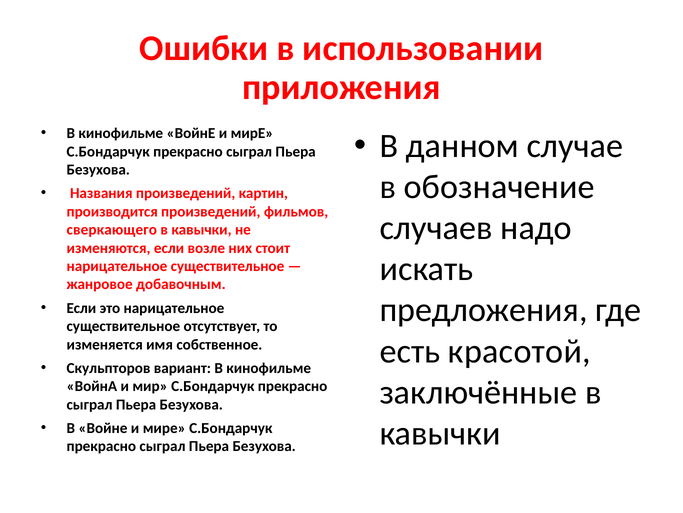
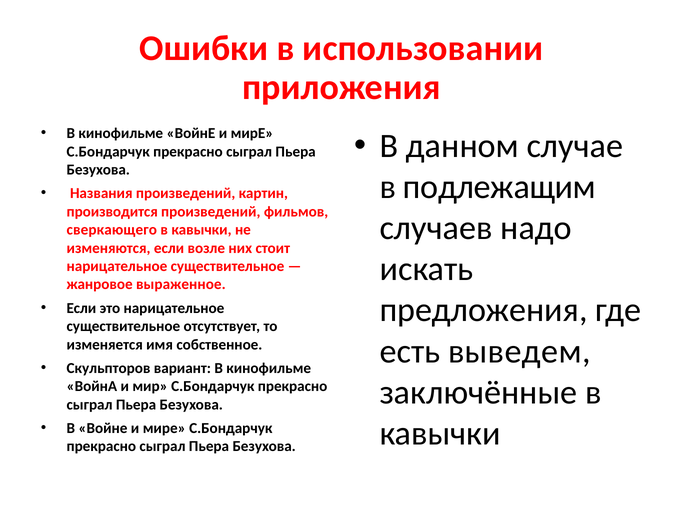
обозначение: обозначение -> подлежащим (499, 187)
добавочным: добавочным -> выраженное (181, 284)
красотой: красотой -> выведем (519, 351)
